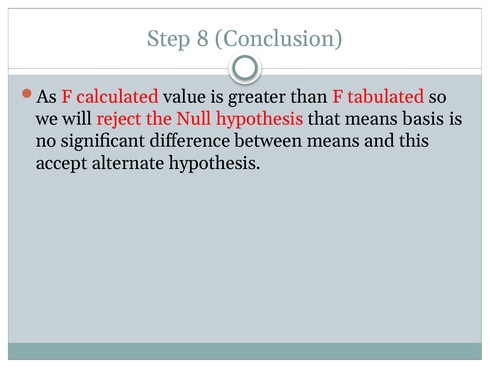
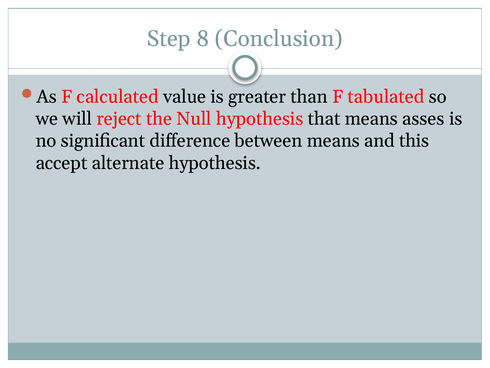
basis: basis -> asses (423, 119)
